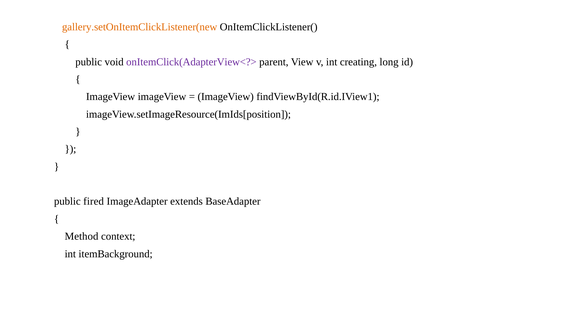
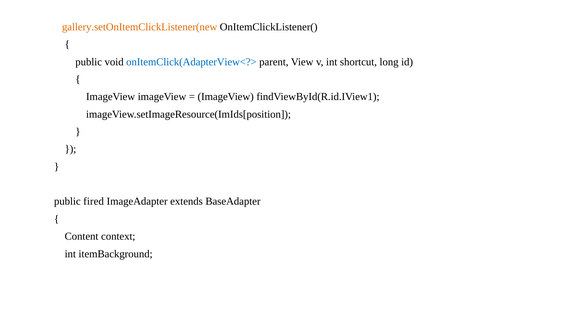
onItemClick(AdapterView<?> colour: purple -> blue (191, 62)
creating: creating -> shortcut (358, 62)
Method: Method -> Content (82, 236)
